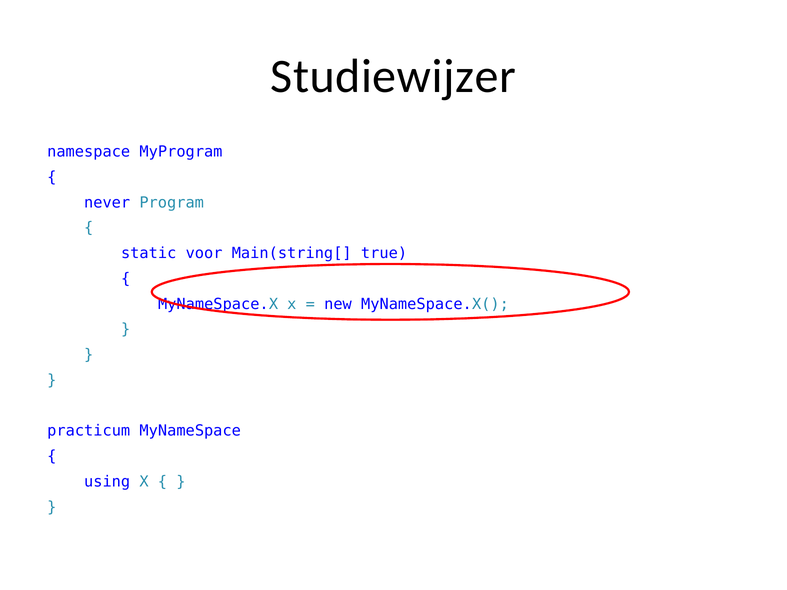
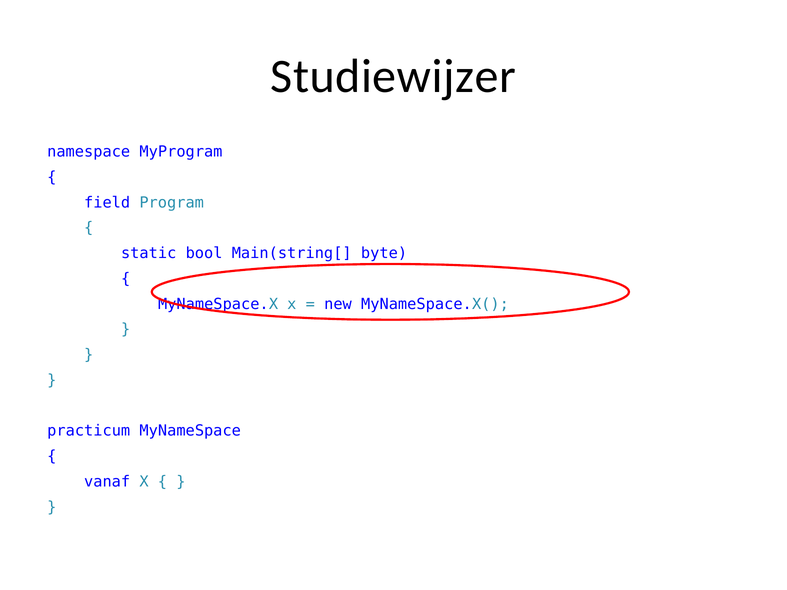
never: never -> field (107, 203)
voor: voor -> bool (204, 253)
true: true -> byte (384, 253)
using: using -> vanaf (107, 482)
